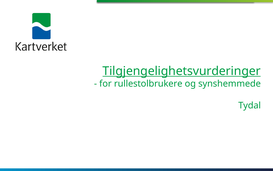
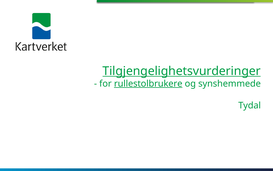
rullestolbrukere underline: none -> present (148, 83)
